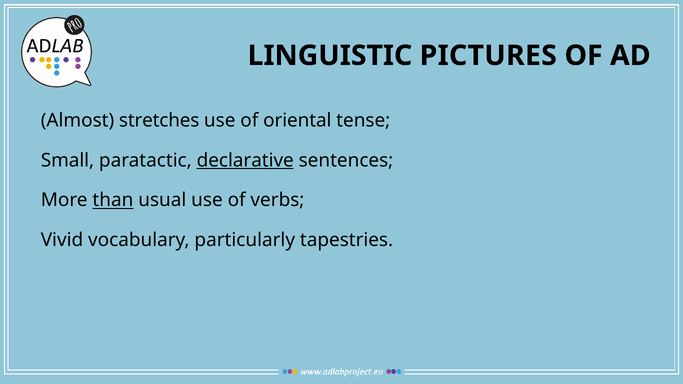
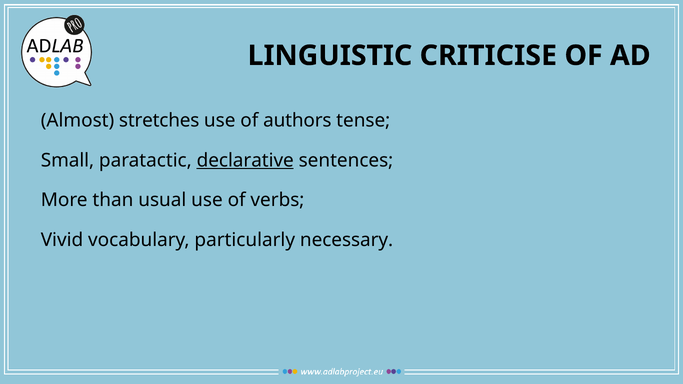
PICTURES: PICTURES -> CRITICISE (488, 56)
oriental: oriental -> authors (297, 120)
than underline: present -> none (113, 200)
tapestries: tapestries -> necessary (347, 240)
